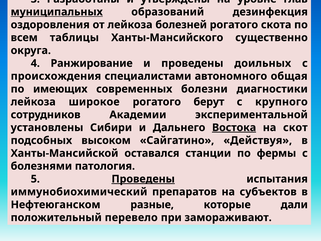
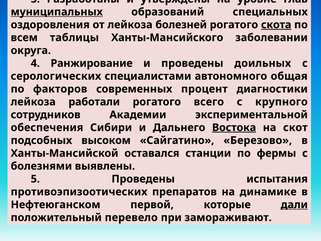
дезинфекция: дезинфекция -> специальных (270, 12)
скота underline: none -> present (276, 25)
существенно: существенно -> заболевании (272, 38)
происхождения: происхождения -> серологических (56, 76)
имеющих: имеющих -> факторов (60, 89)
болезни: болезни -> процент (204, 89)
широкое: широкое -> работали (94, 102)
берут: берут -> всего (209, 102)
установлены: установлены -> обеспечения (47, 127)
Действуя: Действуя -> Березово (258, 140)
патология: патология -> выявлены (105, 166)
Проведены underline: present -> none (143, 179)
иммунобиохимический: иммунобиохимический -> противоэпизоотических (79, 192)
субъектов: субъектов -> динамике (268, 192)
разные: разные -> первой (152, 204)
дали underline: none -> present (294, 204)
